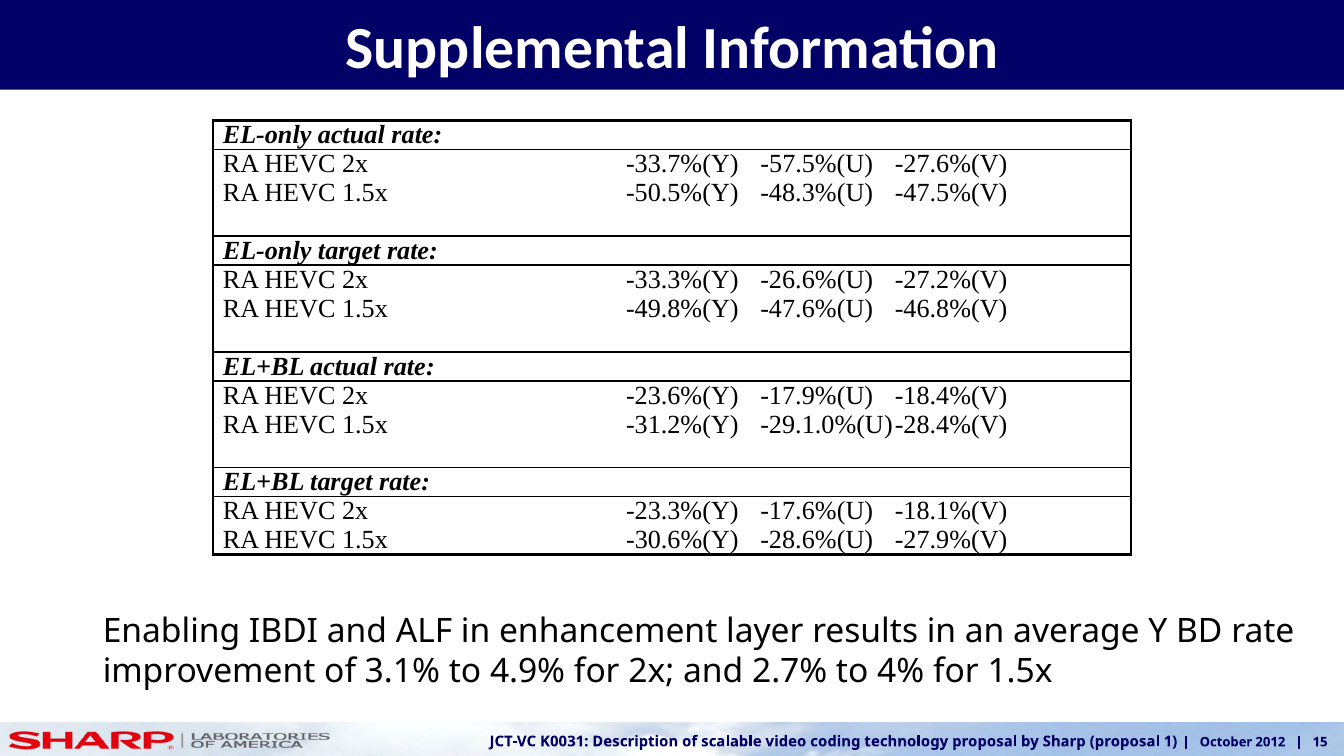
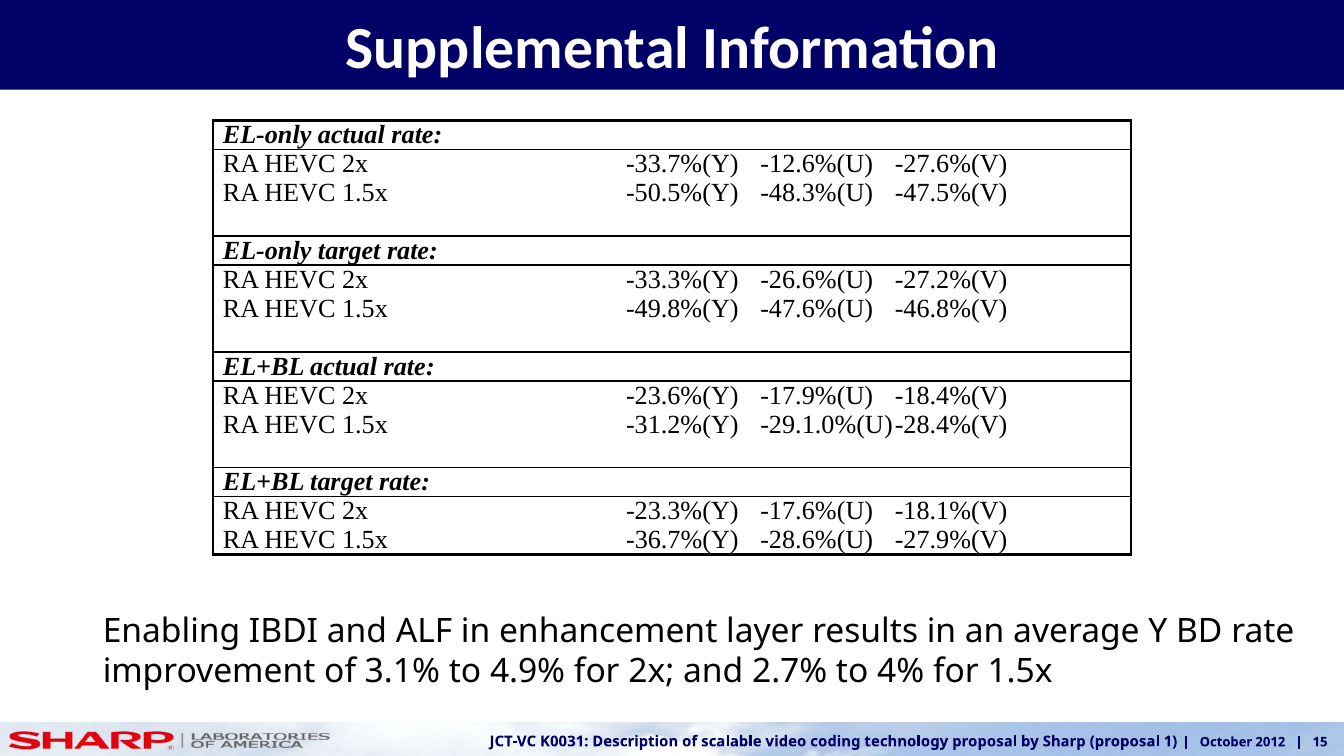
-57.5%(U: -57.5%(U -> -12.6%(U (817, 164)
-30.6%(Y: -30.6%(Y -> -36.7%(Y (682, 540)
